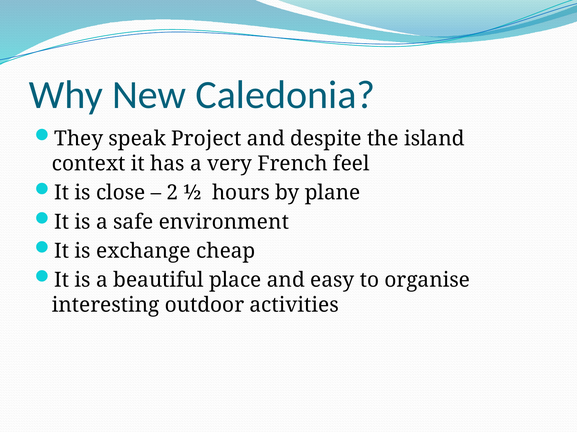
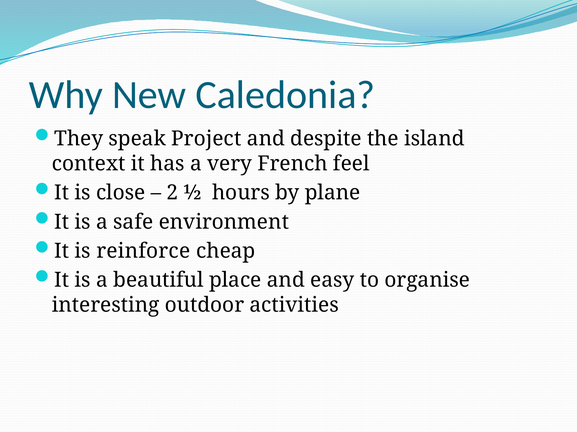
exchange: exchange -> reinforce (143, 251)
